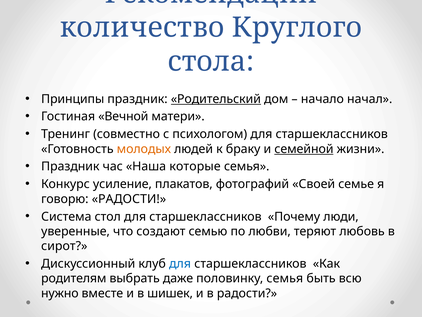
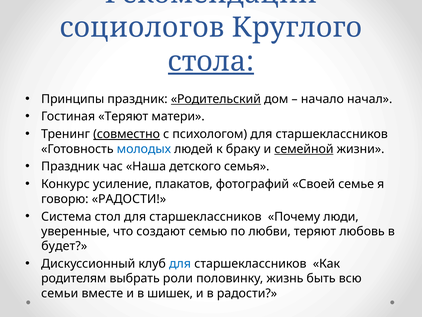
количество: количество -> социологов (142, 27)
стола underline: none -> present (211, 61)
Гостиная Вечной: Вечной -> Теряют (123, 116)
совместно underline: none -> present (127, 134)
молодых colour: orange -> blue (144, 149)
которые: которые -> детского (195, 166)
сирот: сирот -> будет (64, 246)
даже: даже -> роли (178, 278)
половинку семья: семья -> жизнь (285, 278)
нужно: нужно -> семьи (60, 293)
